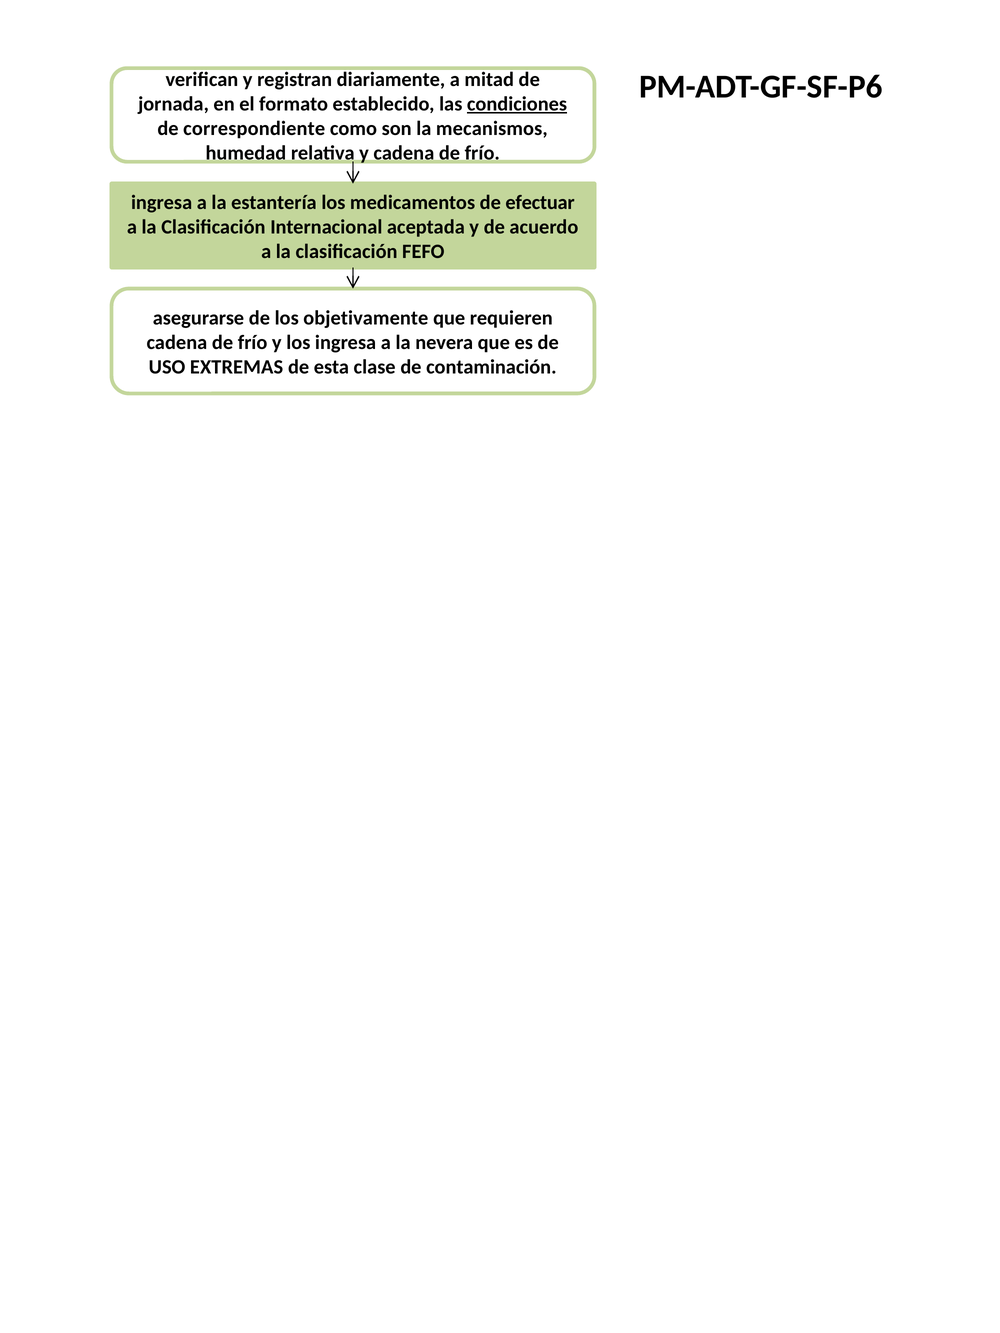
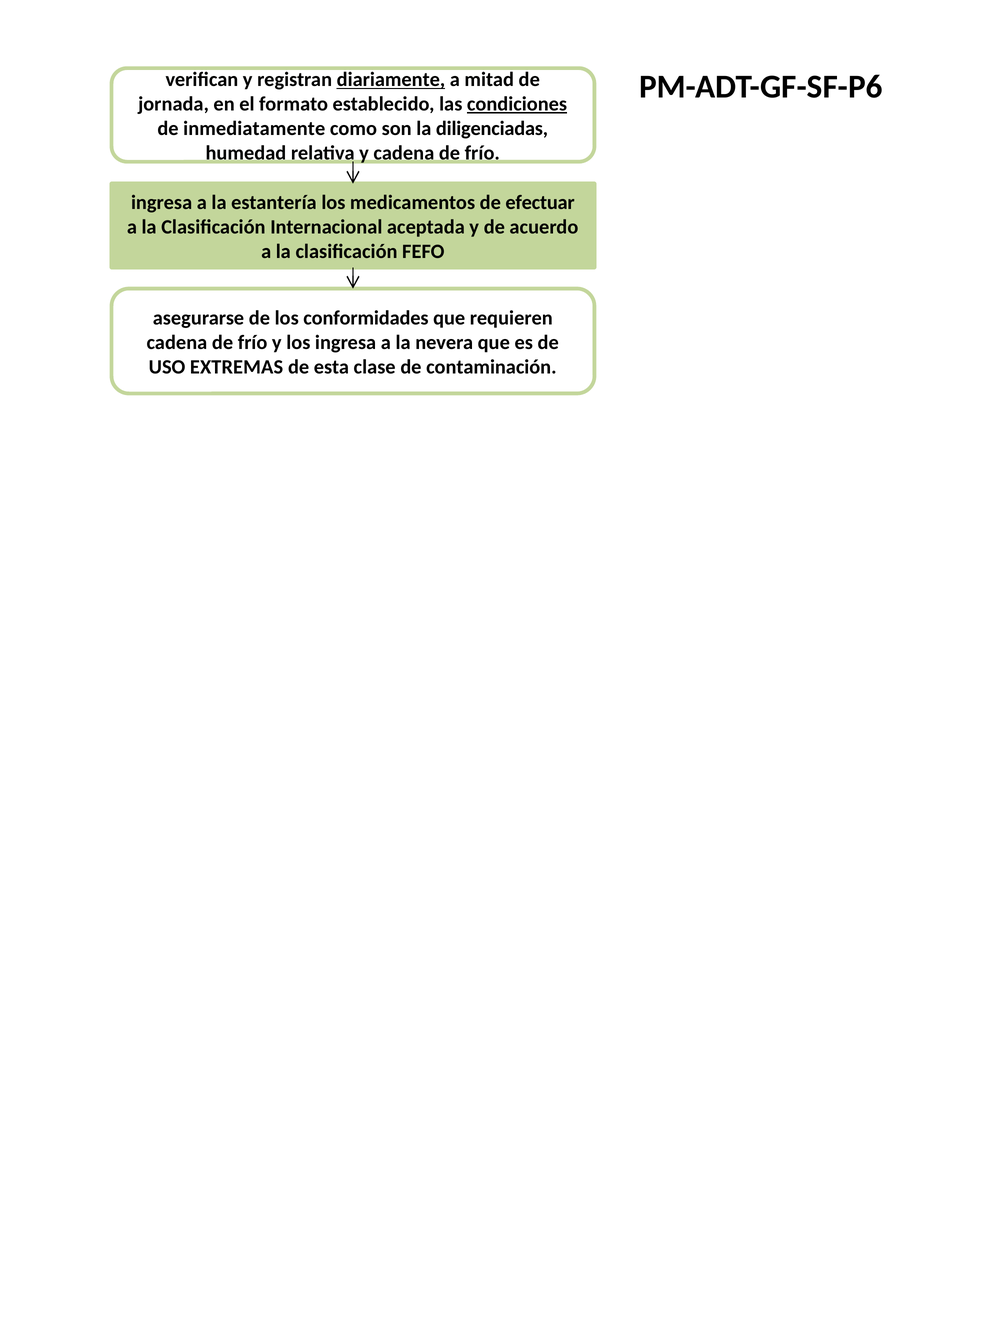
diariamente underline: none -> present (391, 80)
correspondiente: correspondiente -> inmediatamente (254, 129)
mecanismos: mecanismos -> diligenciadas (492, 129)
objetivamente: objetivamente -> conformidades (366, 318)
